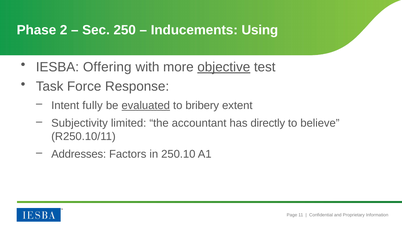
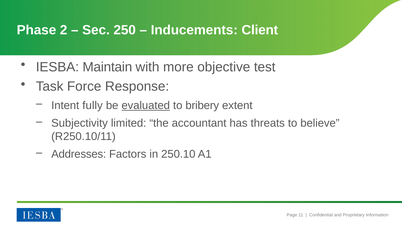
Using: Using -> Client (260, 30)
Offering: Offering -> Maintain (107, 67)
objective underline: present -> none (224, 67)
directly: directly -> threats (268, 123)
